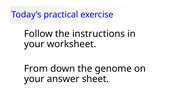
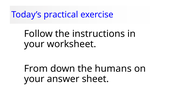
genome: genome -> humans (113, 69)
